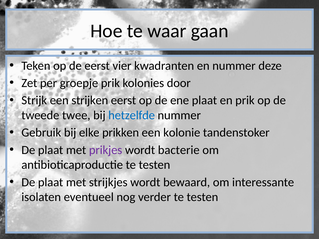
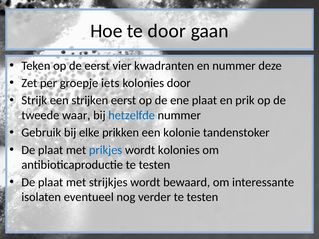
te waar: waar -> door (167, 31)
groepje prik: prik -> iets (110, 83)
twee: twee -> waar (76, 115)
prikjes colour: purple -> blue (106, 150)
wordt bacterie: bacterie -> kolonies (179, 150)
